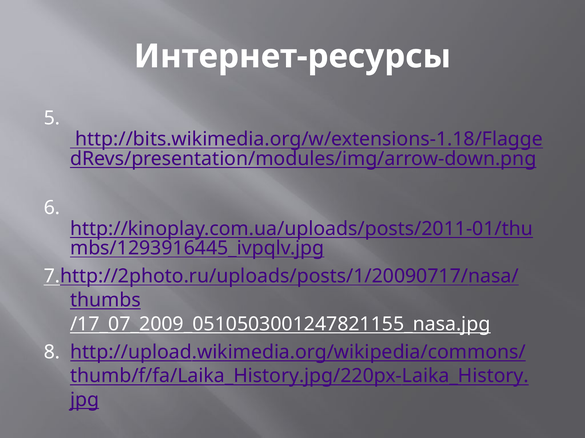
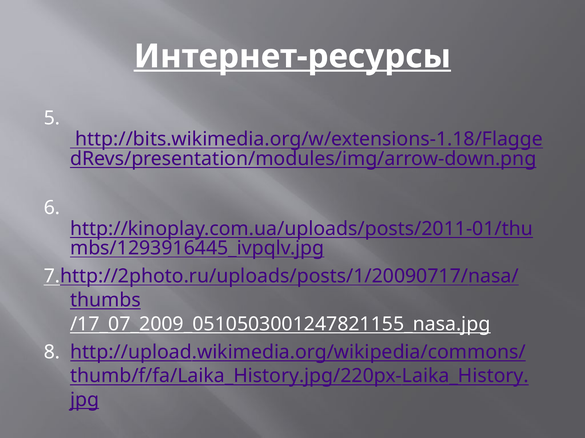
Интернет-ресурсы underline: none -> present (292, 56)
